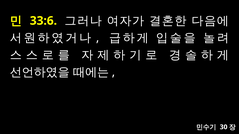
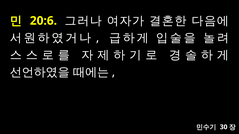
33:6: 33:6 -> 20:6 (43, 21)
